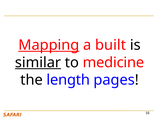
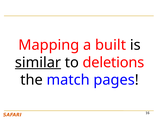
Mapping underline: present -> none (49, 45)
medicine: medicine -> deletions (113, 63)
length: length -> match (68, 80)
